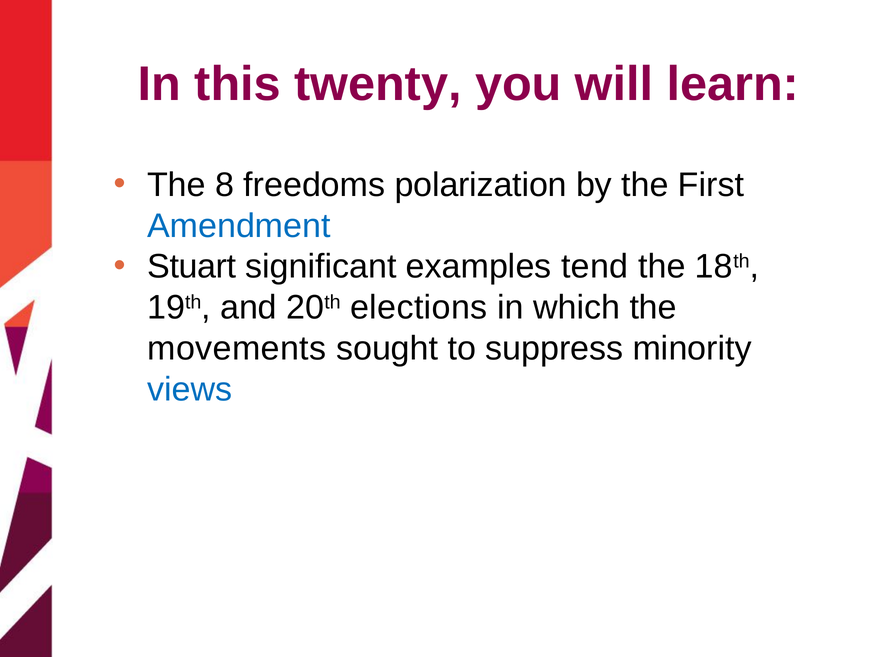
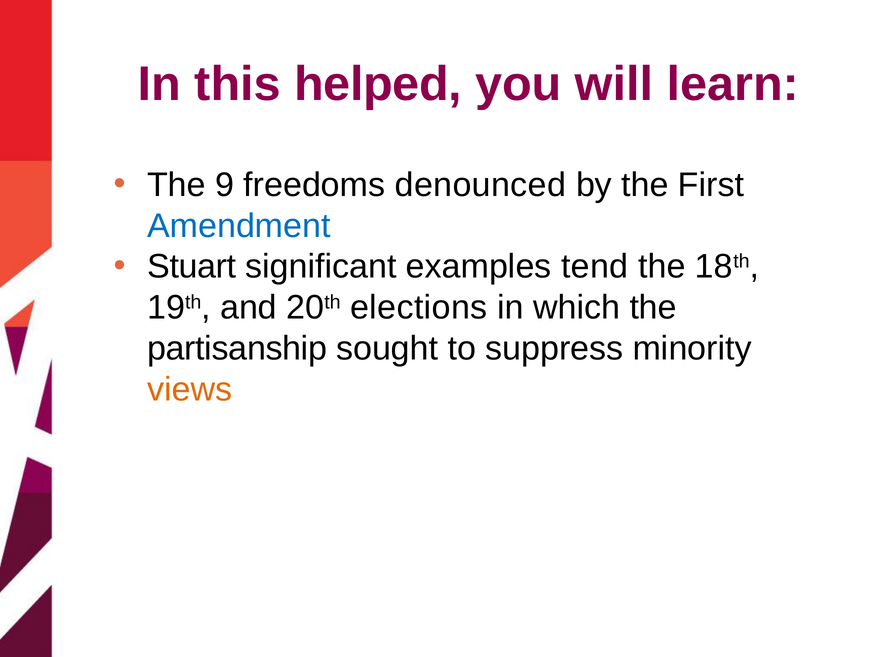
twenty: twenty -> helped (378, 84)
8: 8 -> 9 (225, 185)
polarization: polarization -> denounced (480, 185)
movements: movements -> partisanship (237, 349)
views colour: blue -> orange (190, 389)
